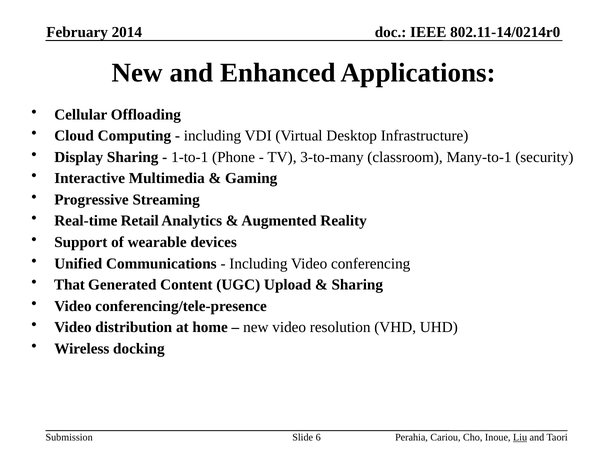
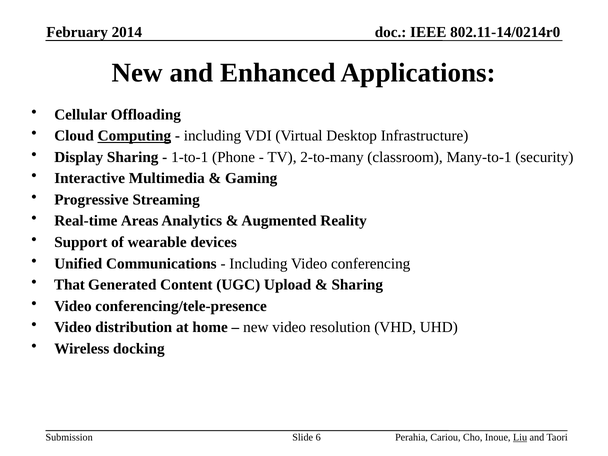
Computing underline: none -> present (134, 136)
3-to-many: 3-to-many -> 2-to-many (332, 157)
Retail: Retail -> Areas (140, 221)
